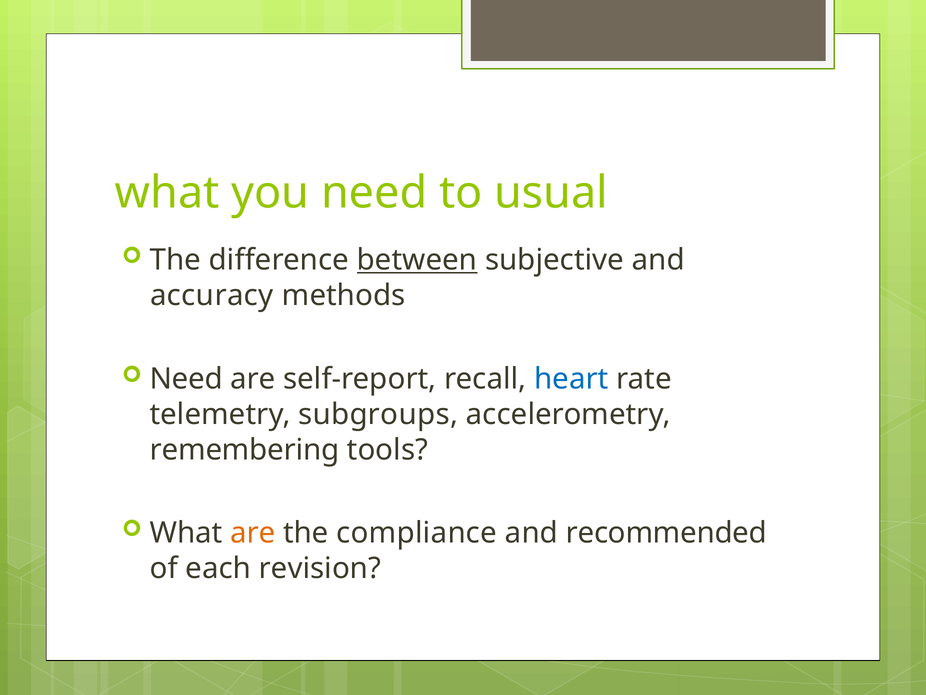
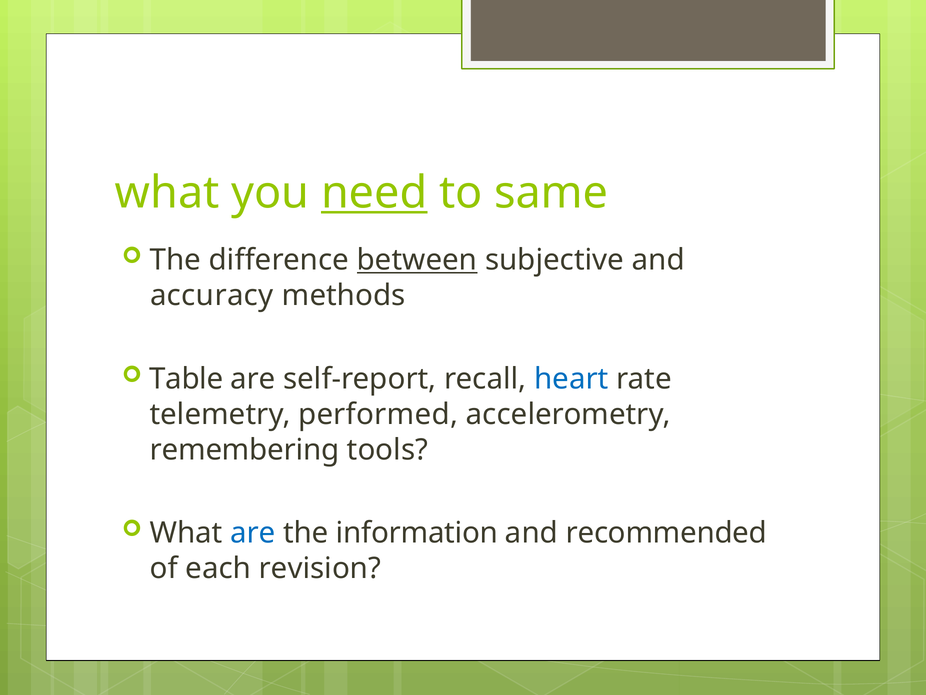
need underline: none -> present (374, 193)
usual: usual -> same (551, 193)
Need: Need -> Table (186, 379)
subgroups: subgroups -> performed (378, 414)
are colour: orange -> blue (253, 533)
compliance: compliance -> information (417, 533)
